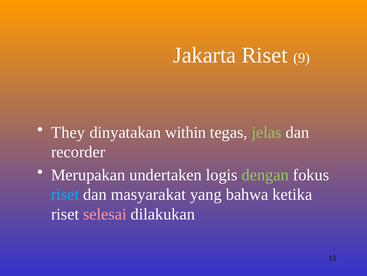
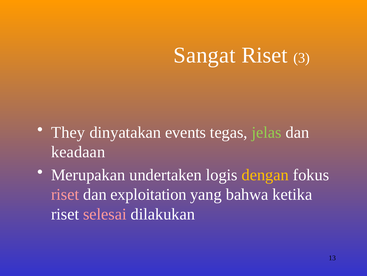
Jakarta: Jakarta -> Sangat (204, 55)
9: 9 -> 3 (302, 58)
within: within -> events (186, 132)
recorder: recorder -> keadaan (78, 152)
dengan colour: light green -> yellow (265, 174)
riset colour: light blue -> pink (65, 194)
masyarakat: masyarakat -> exploitation (148, 194)
